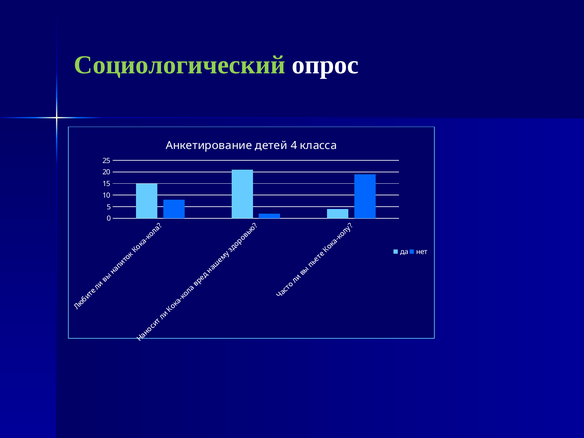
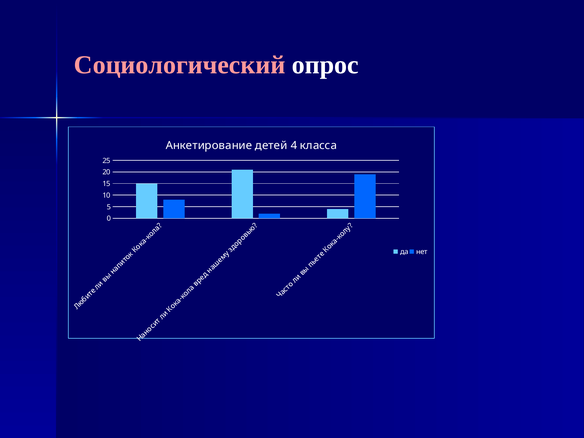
Социологический colour: light green -> pink (180, 65)
